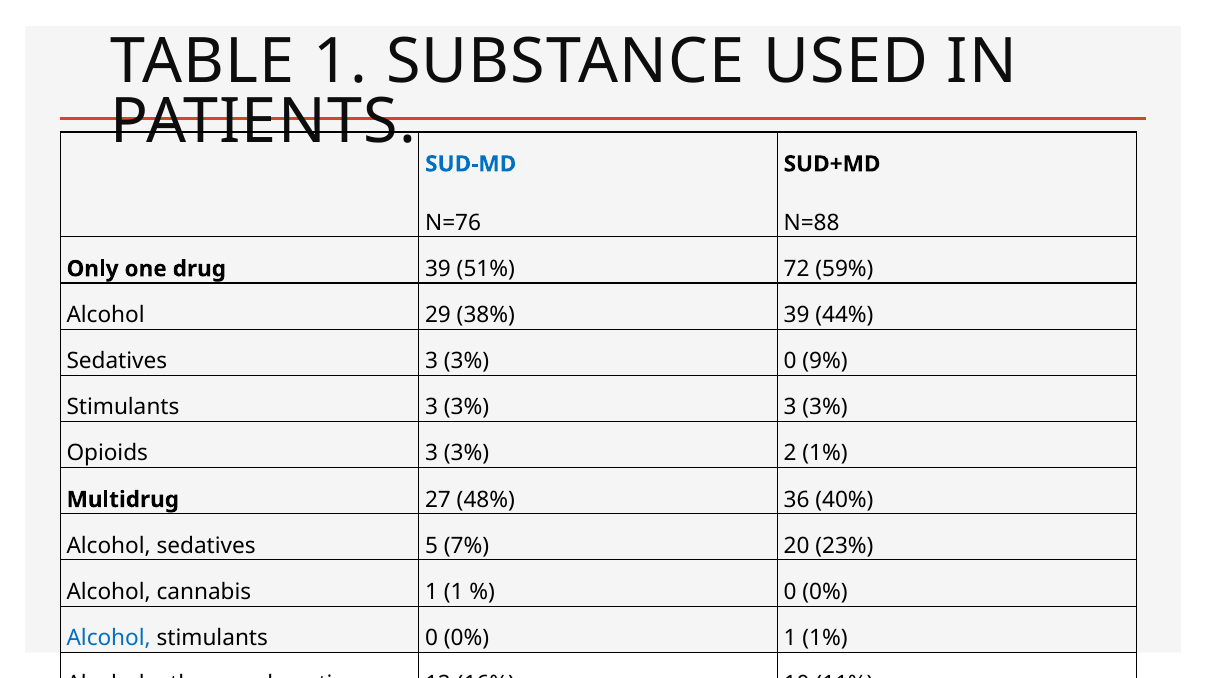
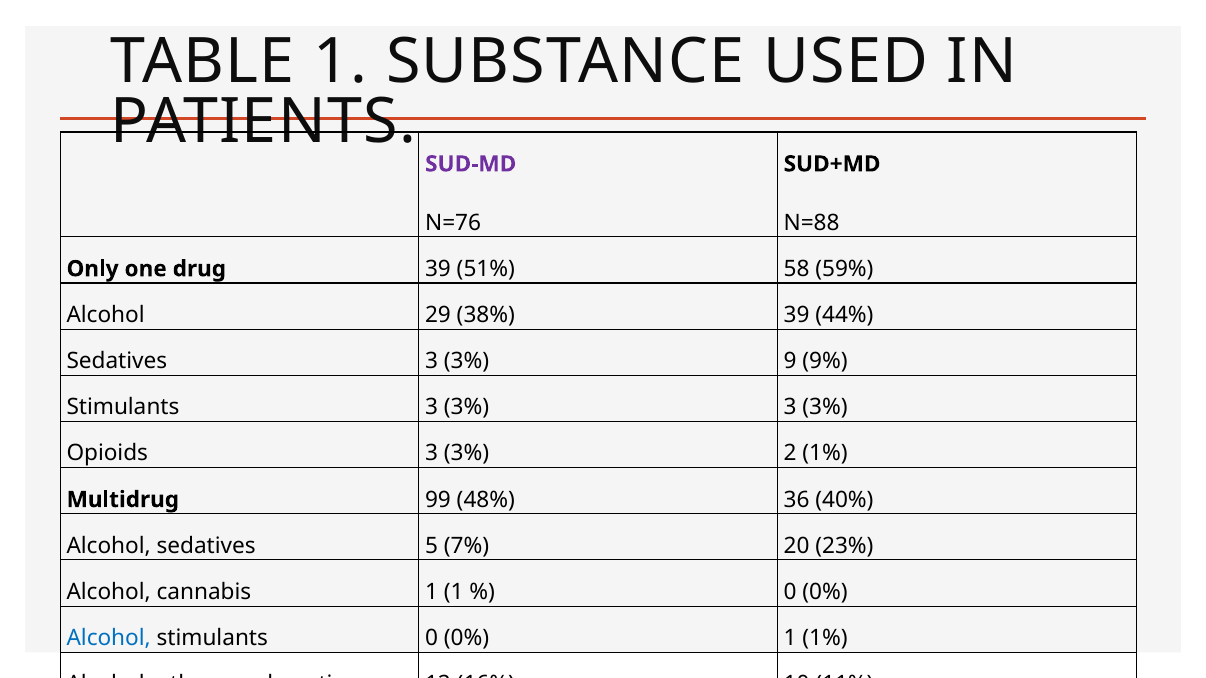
SUD-MD colour: blue -> purple (471, 164)
72: 72 -> 58 (797, 269)
3% 0: 0 -> 9 (790, 361)
27: 27 -> 99 (438, 500)
